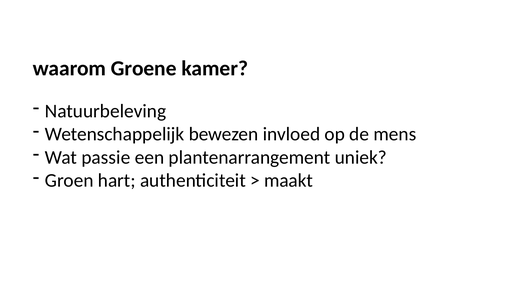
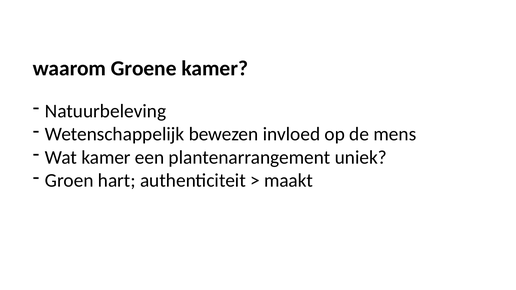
Wat passie: passie -> kamer (106, 157)
